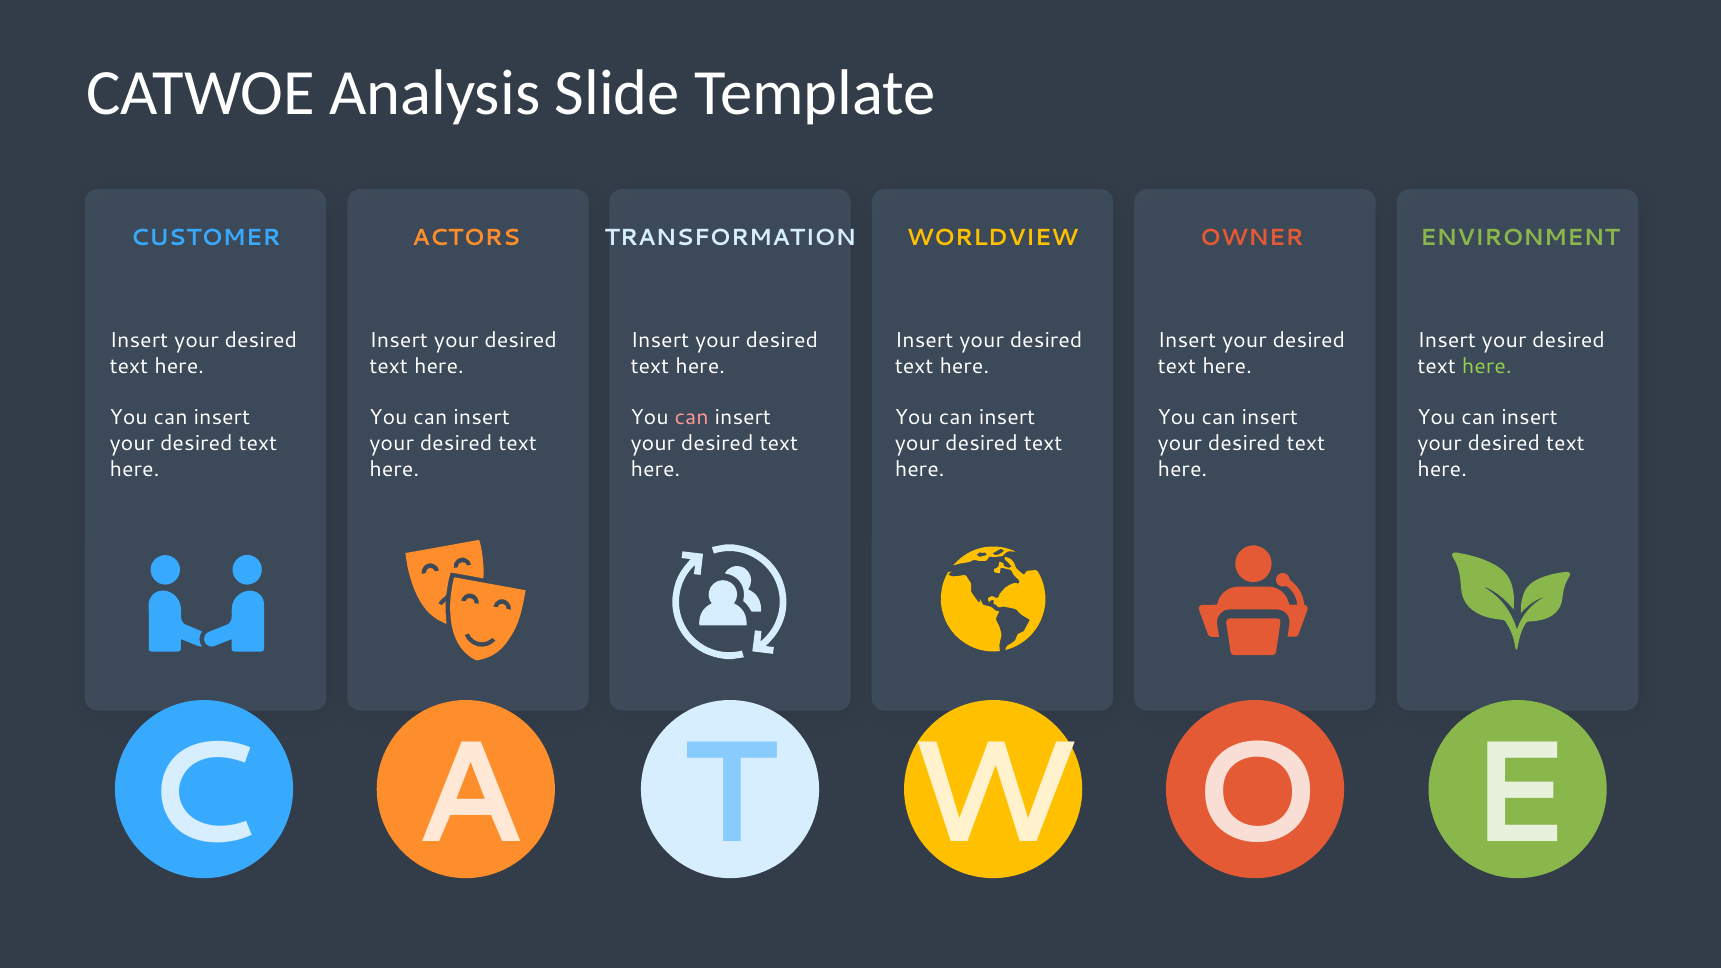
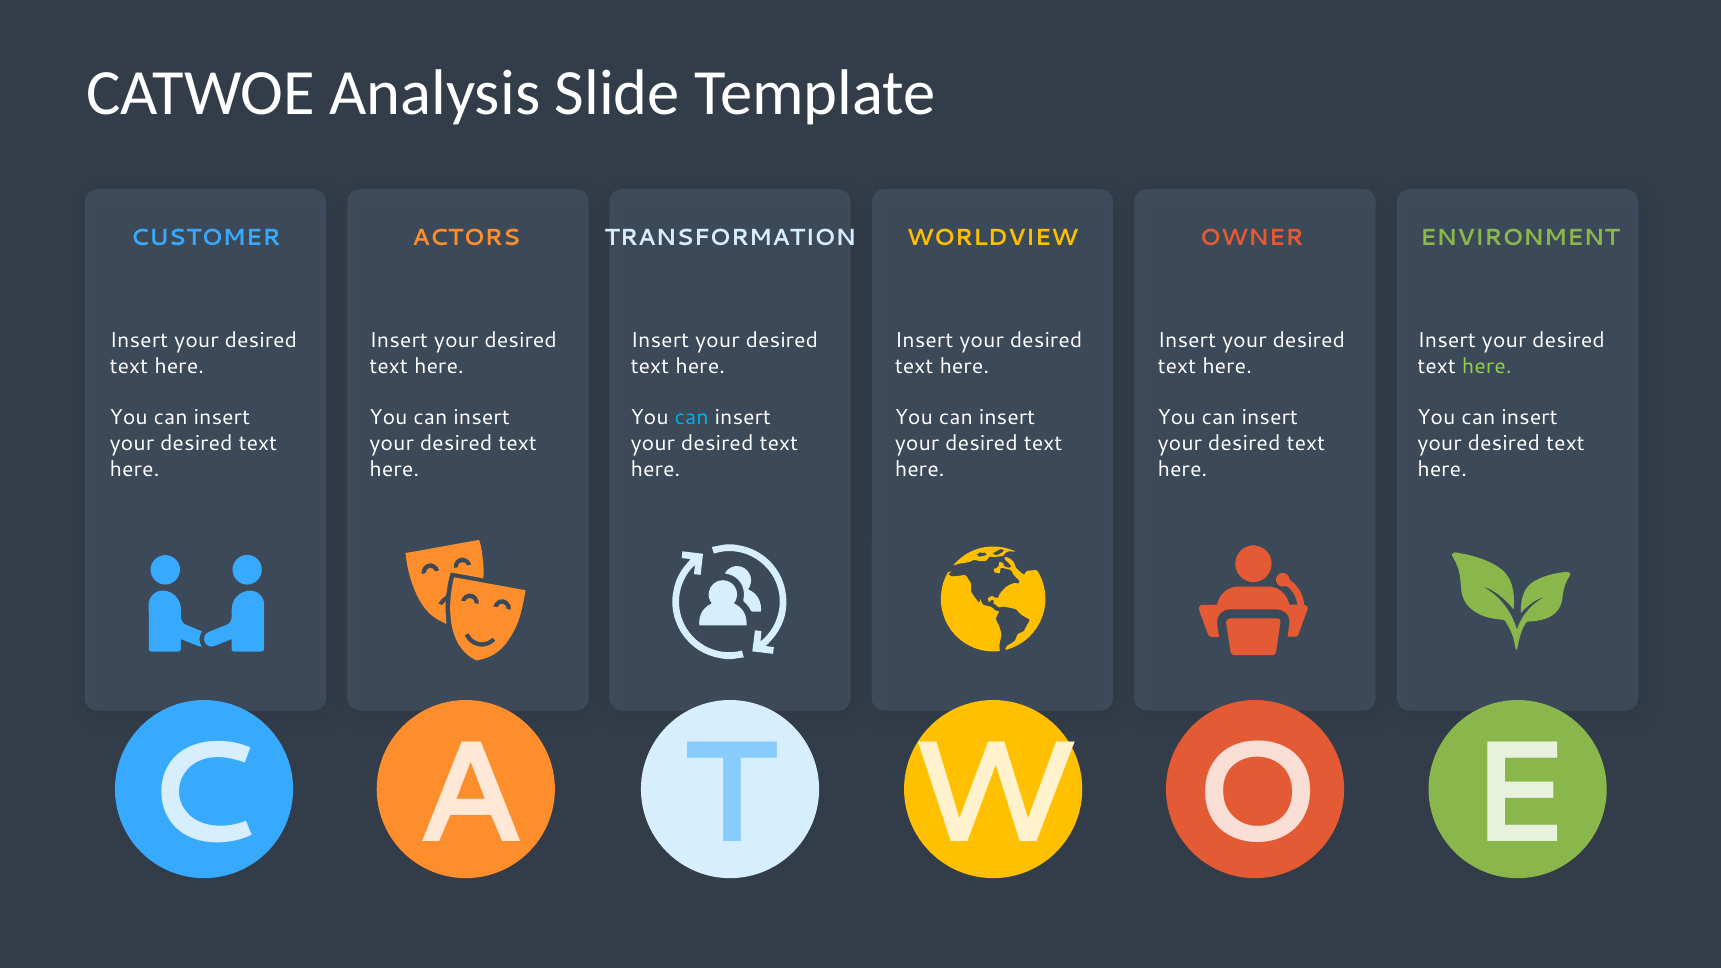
can colour: pink -> light blue (692, 418)
